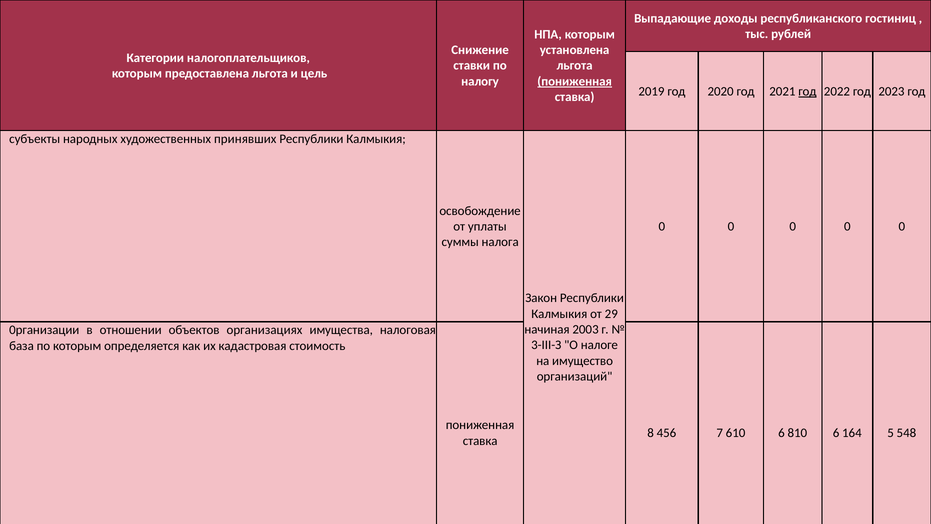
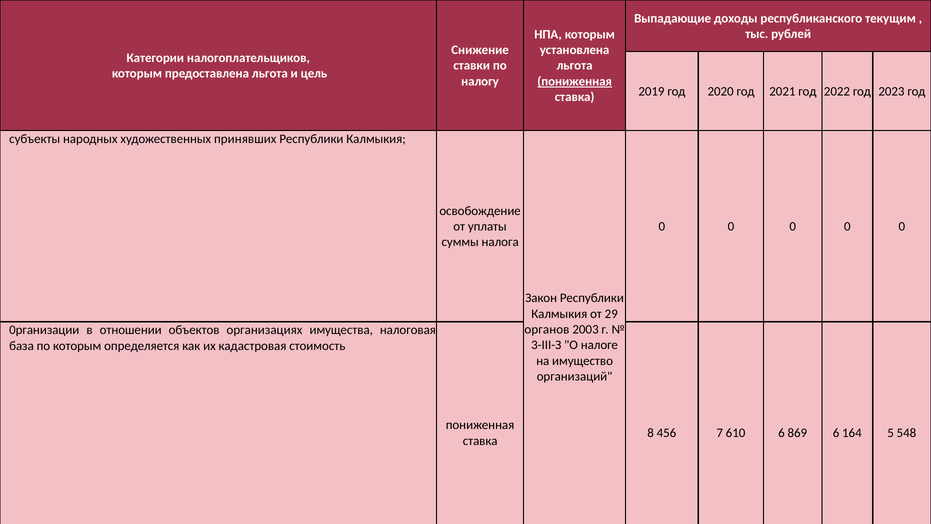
гостиниц: гостиниц -> текущим (891, 18)
год underline: present -> none (807, 91)
начиная: начиная -> органов (547, 329)
810: 810 -> 869 (797, 433)
